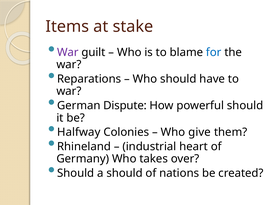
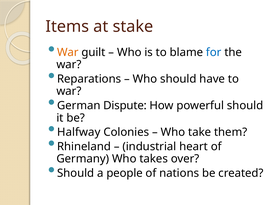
War colour: purple -> orange (68, 52)
give: give -> take (200, 132)
a should: should -> people (125, 173)
